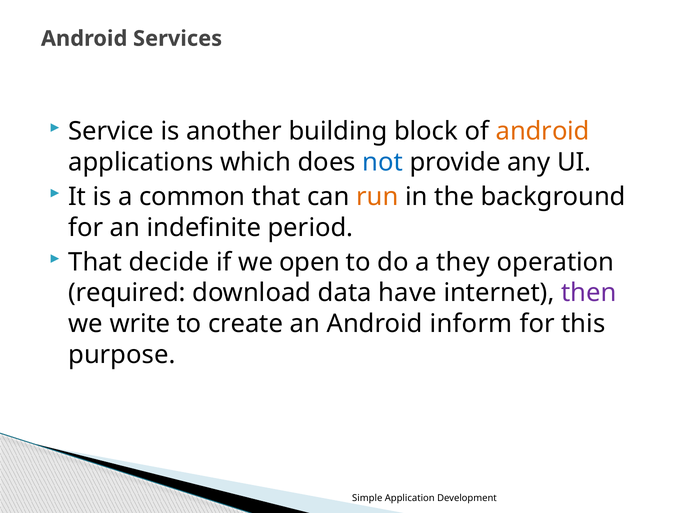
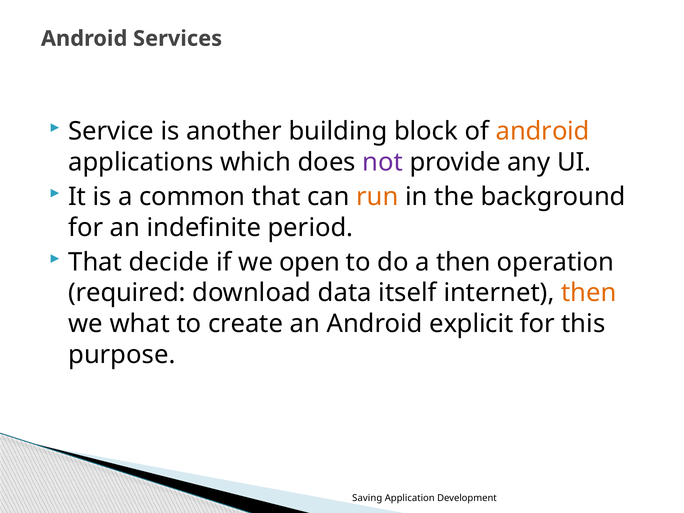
not colour: blue -> purple (383, 162)
a they: they -> then (463, 262)
have: have -> itself (408, 293)
then colour: purple -> orange (589, 293)
write: write -> what (140, 324)
inform: inform -> explicit (471, 324)
Simple: Simple -> Saving (367, 498)
